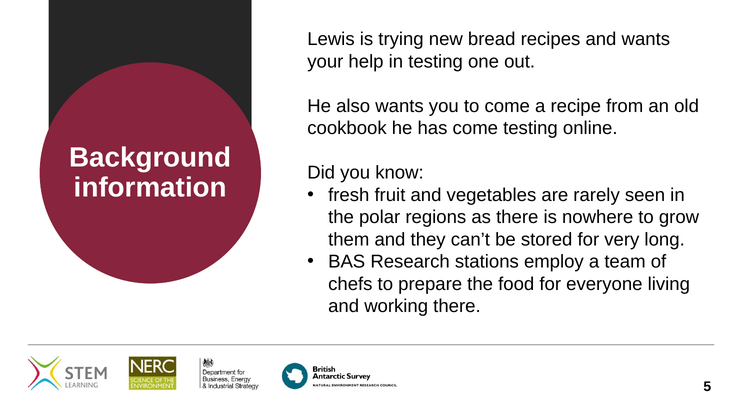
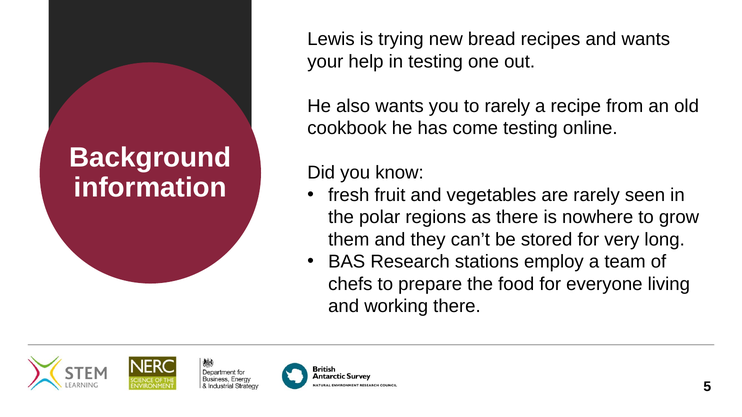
to come: come -> rarely (507, 106)
